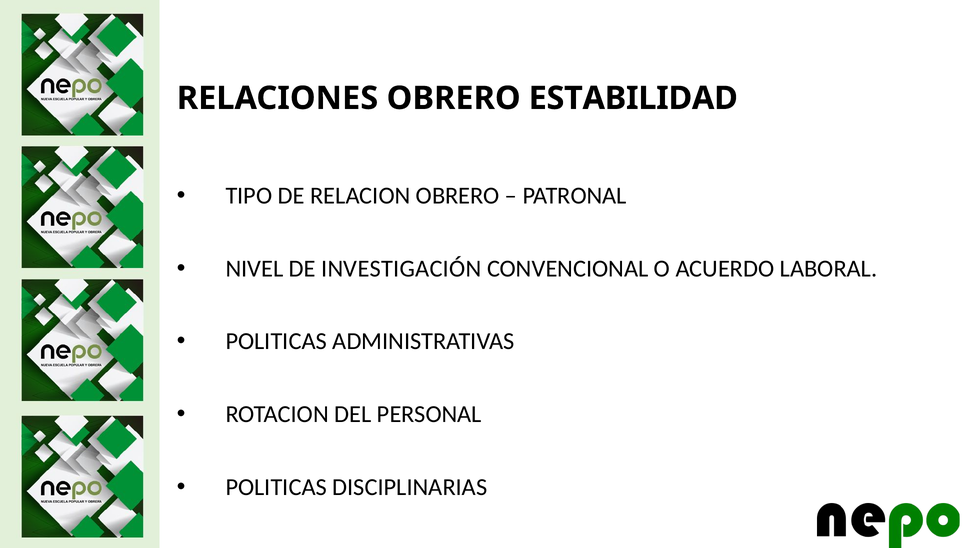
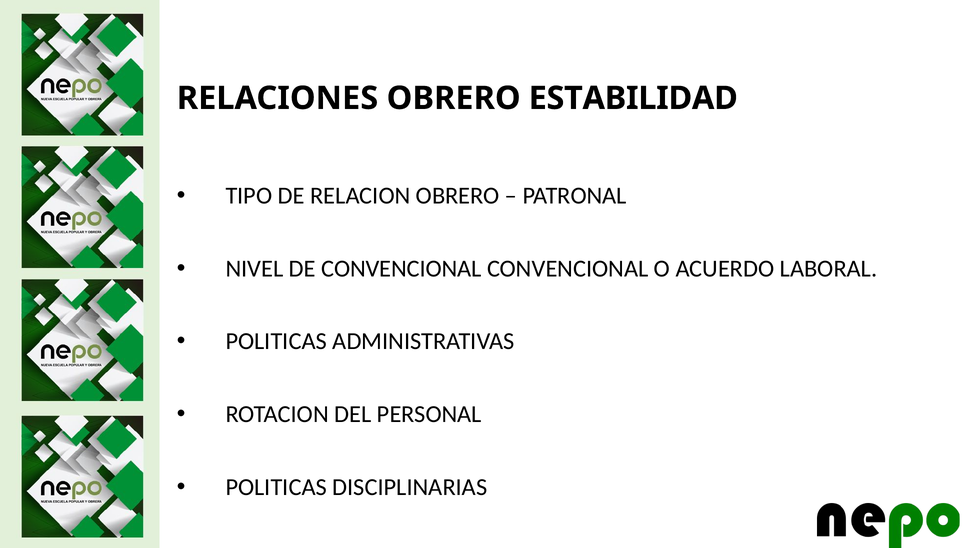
DE INVESTIGACIÓN: INVESTIGACIÓN -> CONVENCIONAL (401, 269)
